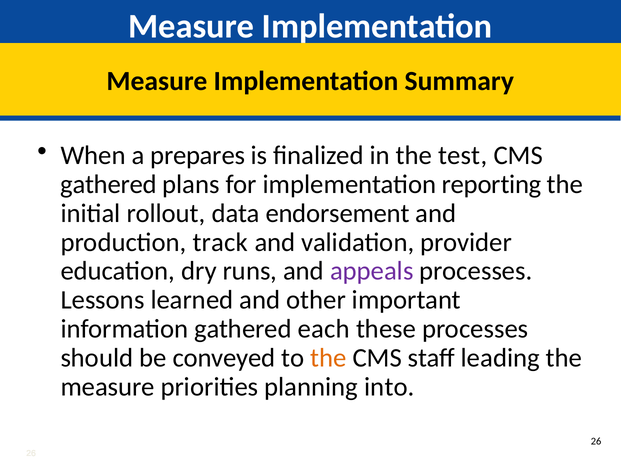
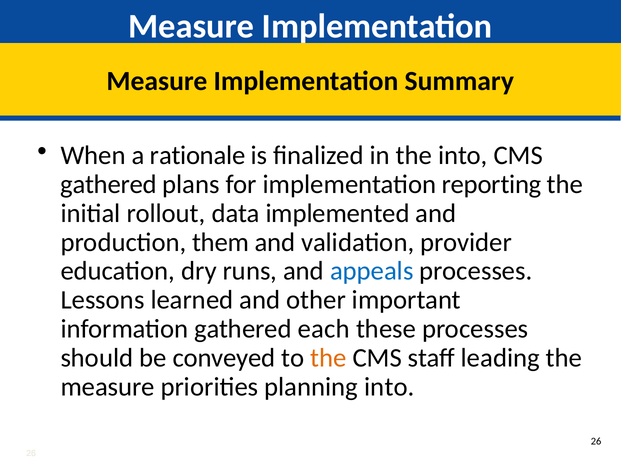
prepares: prepares -> rationale (198, 155)
the test: test -> into (463, 155)
endorsement: endorsement -> implemented (338, 213)
track: track -> them (221, 242)
appeals colour: purple -> blue (372, 271)
